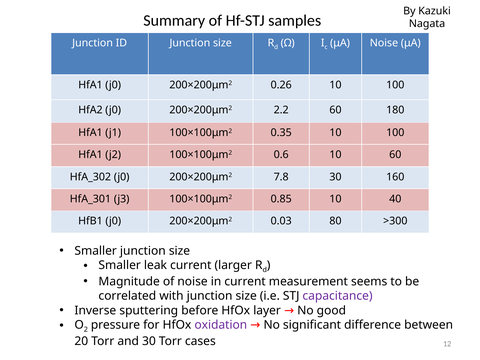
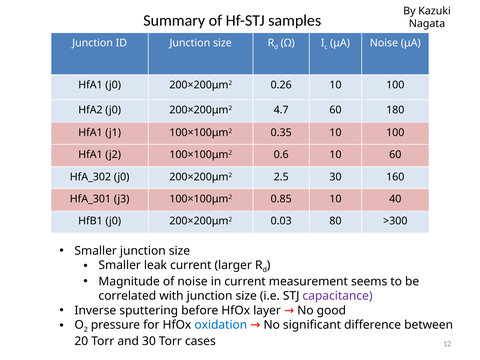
2.2: 2.2 -> 4.7 (281, 110)
7.8: 7.8 -> 2.5 (281, 177)
oxidation colour: purple -> blue (221, 325)
